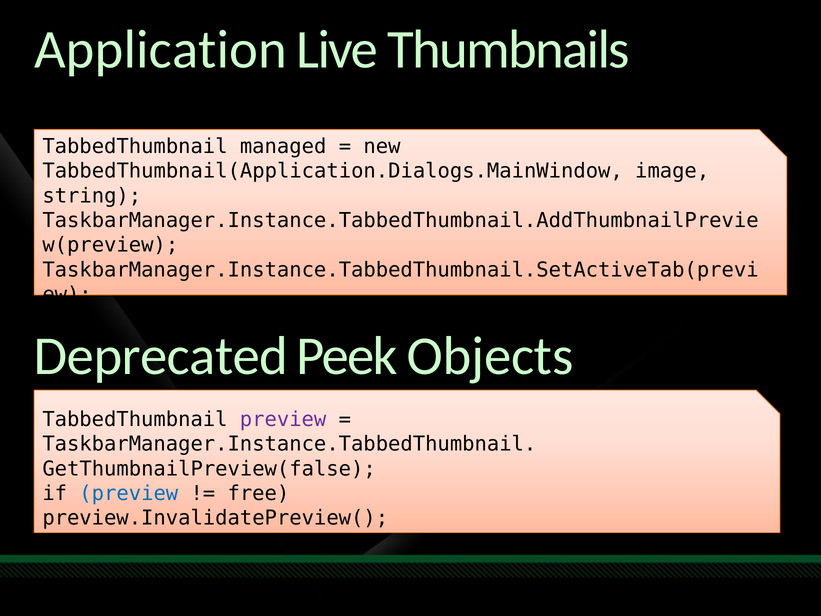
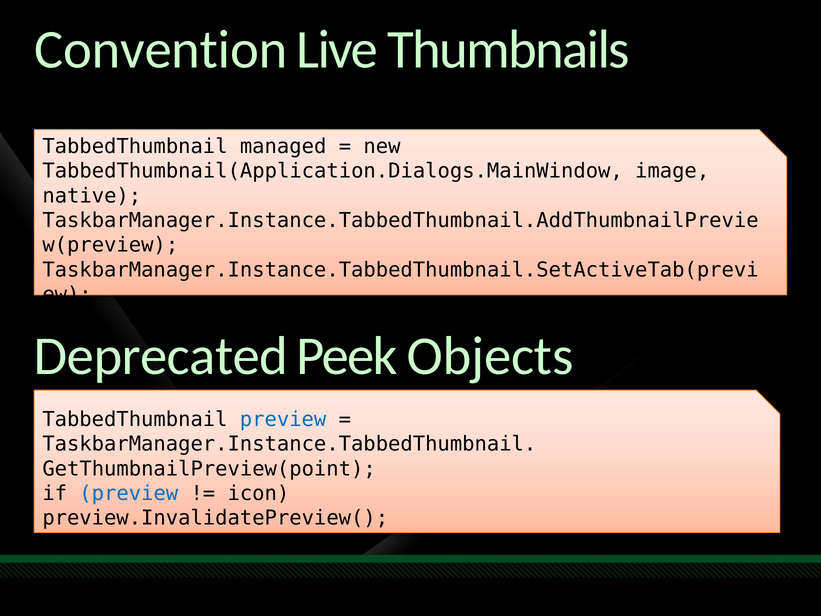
Application: Application -> Convention (161, 50)
string: string -> native (92, 196)
preview colour: purple -> blue (283, 419)
GetThumbnailPreview(false: GetThumbnailPreview(false -> GetThumbnailPreview(point (209, 469)
free: free -> icon (258, 493)
